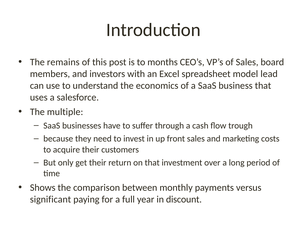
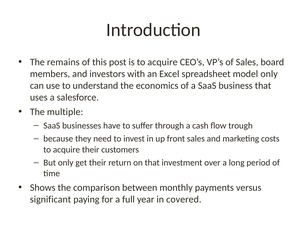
is to months: months -> acquire (163, 62)
model lead: lead -> only (269, 74)
discount: discount -> covered (184, 199)
